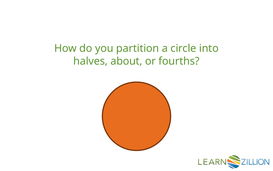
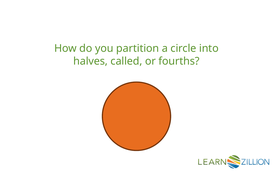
about: about -> called (126, 61)
